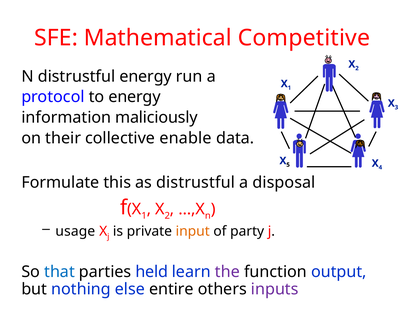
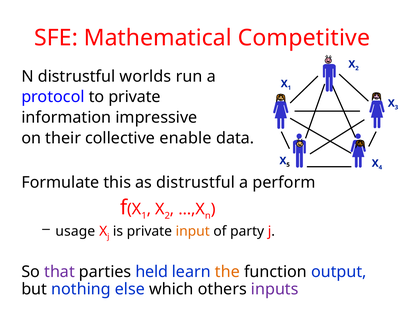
distrustful energy: energy -> worlds (146, 76)
to energy: energy -> private (135, 97)
maliciously: maliciously -> impressive (156, 118)
disposal: disposal -> perform (284, 183)
that colour: blue -> purple (60, 272)
the colour: purple -> orange (227, 272)
entire: entire -> which (171, 289)
